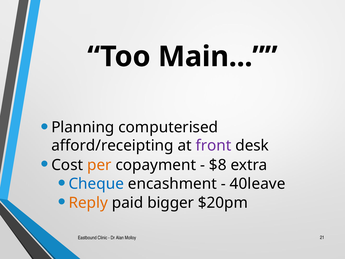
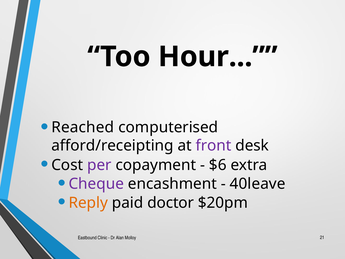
Main: Main -> Hour (218, 57)
Planning: Planning -> Reached (83, 127)
per colour: orange -> purple (99, 165)
$8: $8 -> $6 (218, 165)
Cheque colour: blue -> purple (96, 184)
bigger: bigger -> doctor (171, 203)
